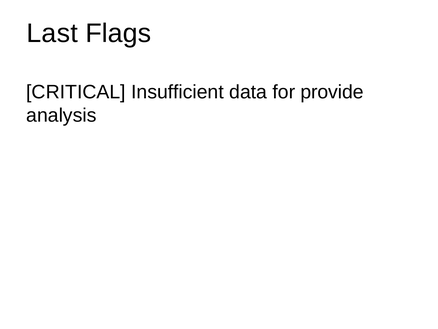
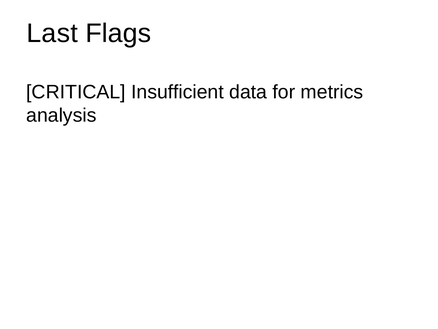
provide: provide -> metrics (332, 92)
